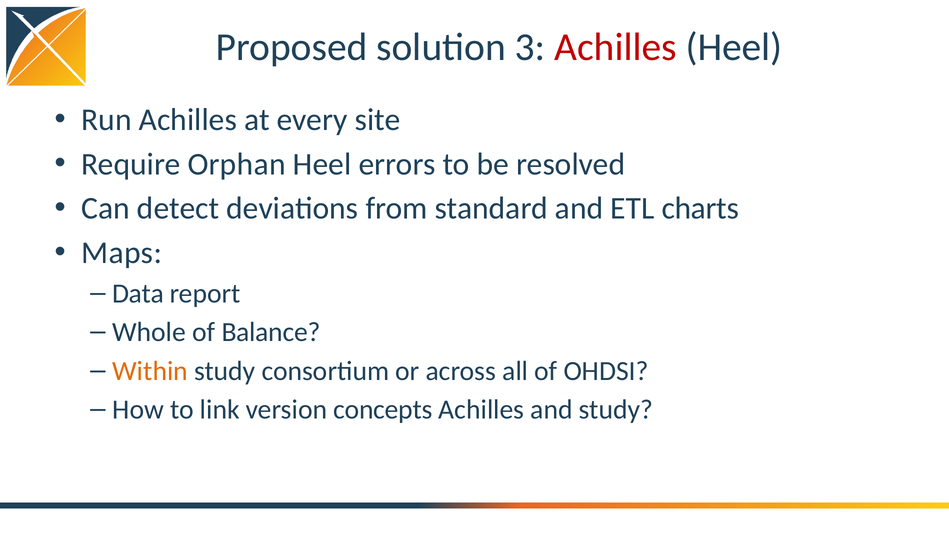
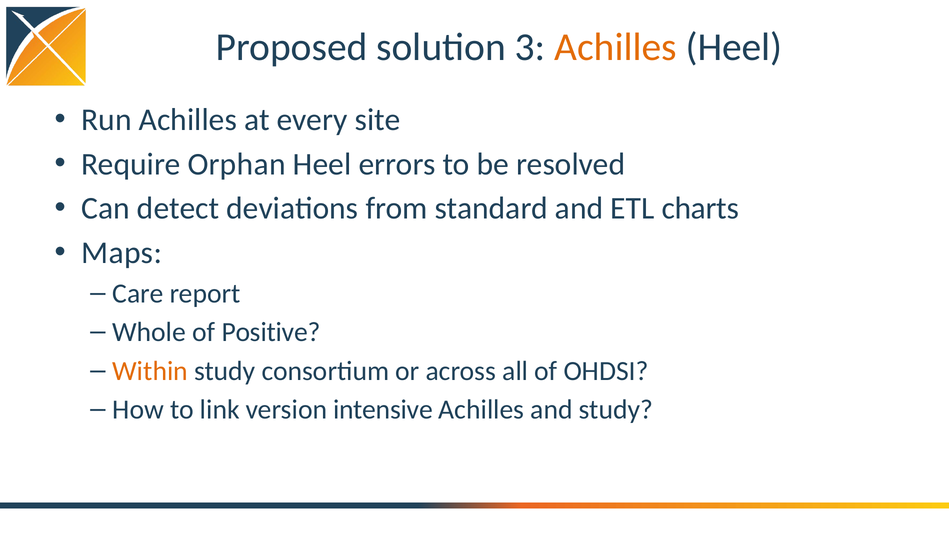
Achilles colour: red -> orange (616, 47)
Data: Data -> Care (138, 293)
Balance: Balance -> Positive (271, 332)
concepts: concepts -> intensive (383, 410)
